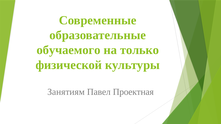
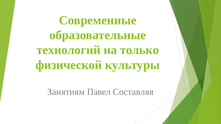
обучаемого: обучаемого -> технологий (69, 50)
Проектная: Проектная -> Составляя (133, 92)
